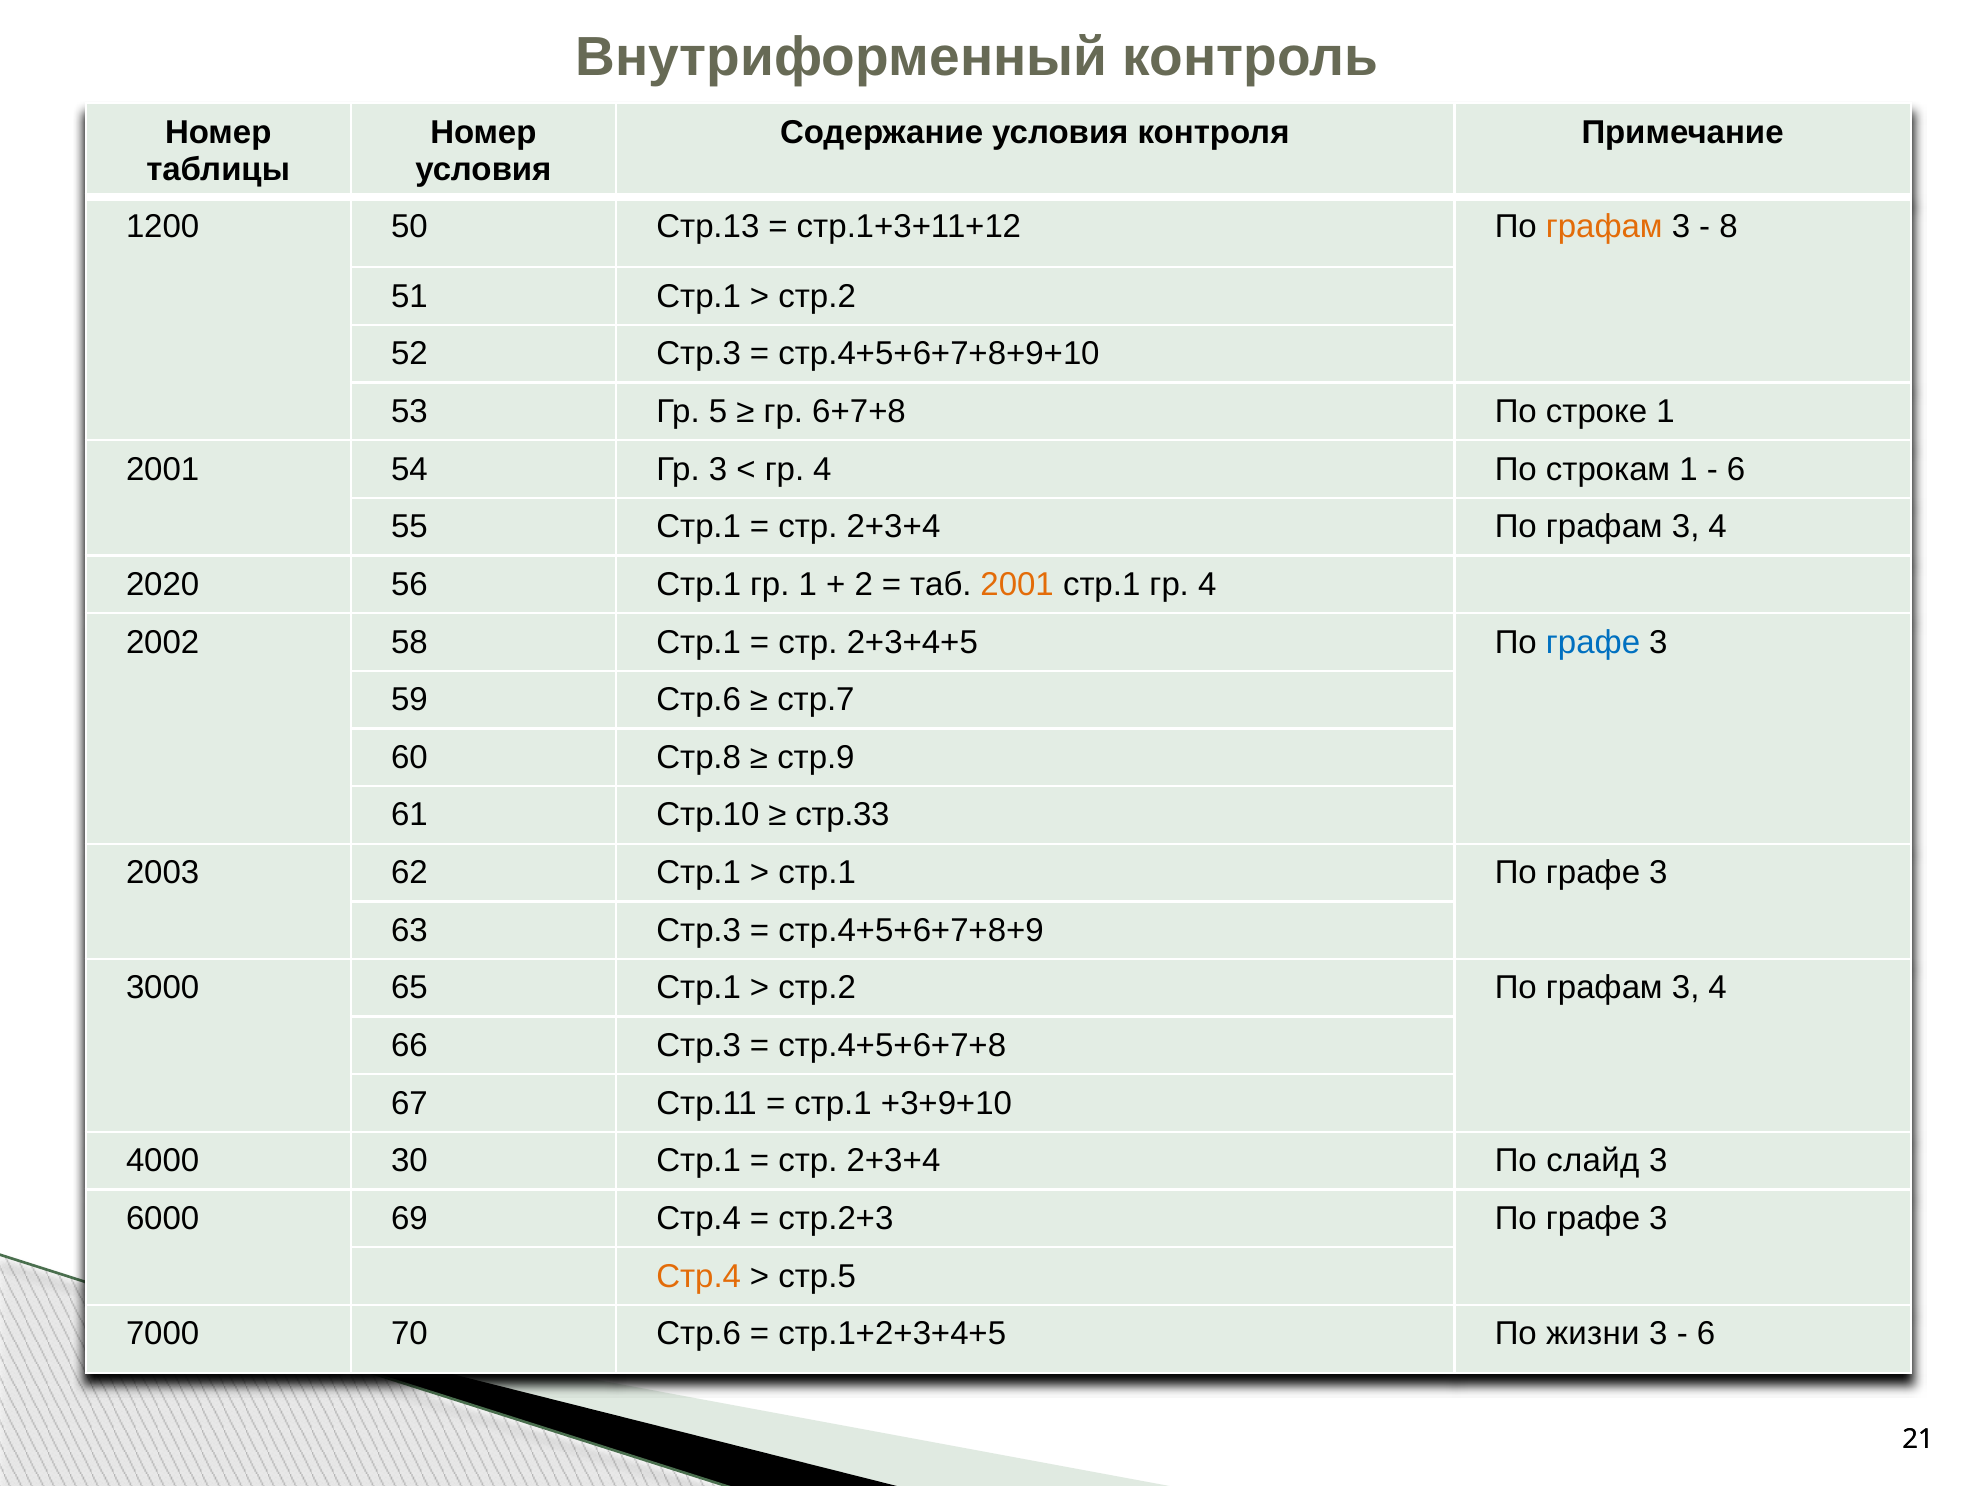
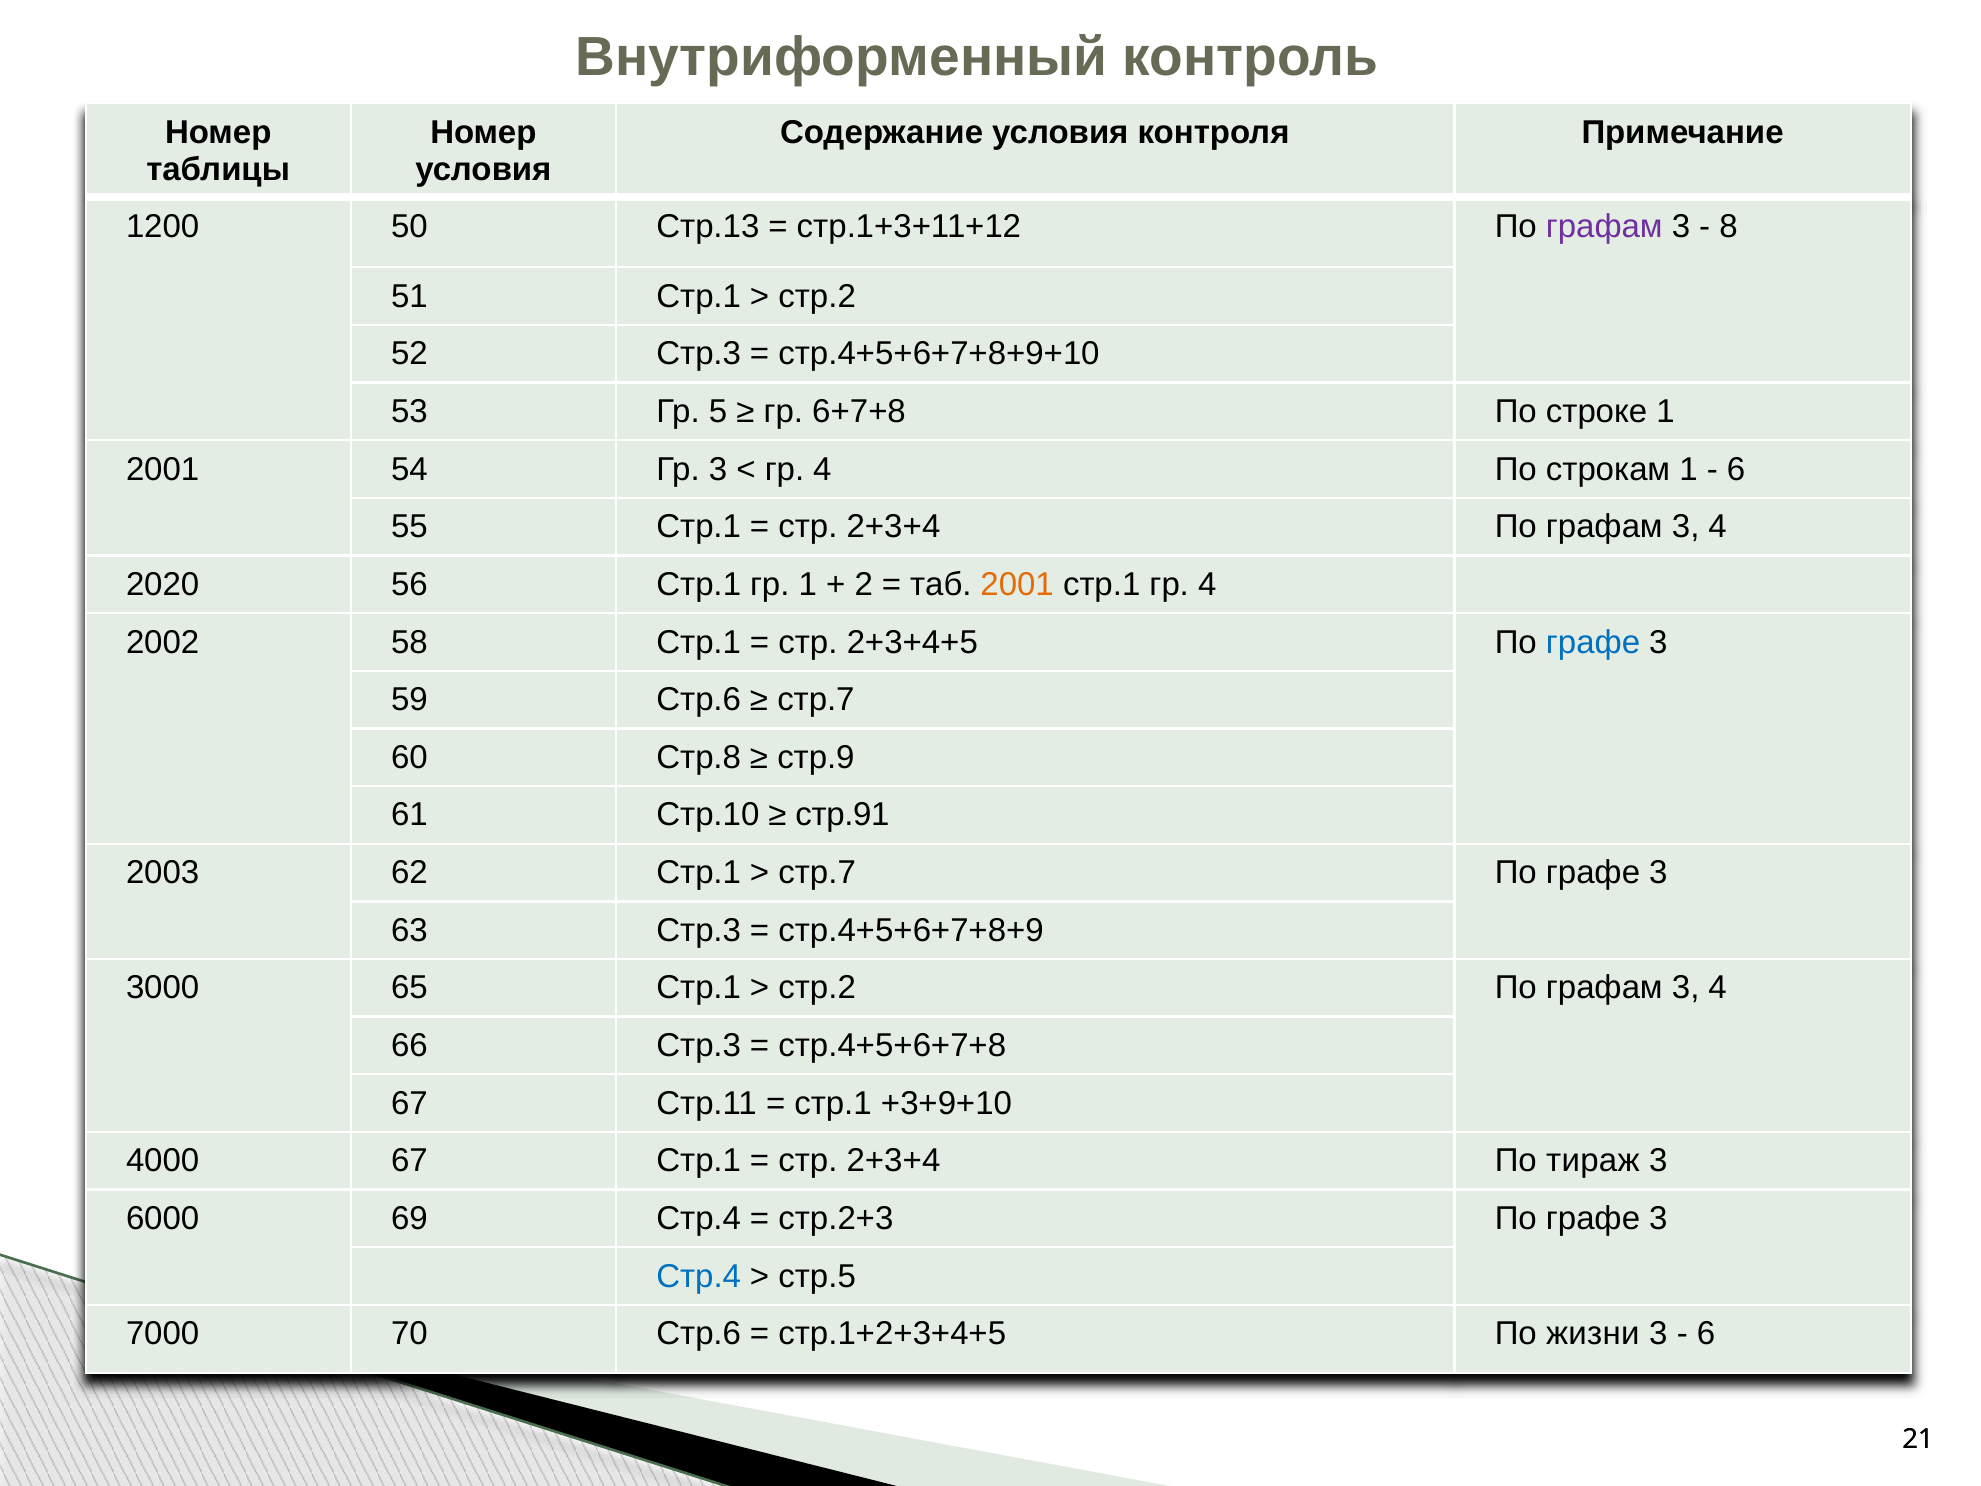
графам colour: orange -> purple (1604, 226)
стр.33: стр.33 -> стр.91 (842, 815)
стр.1: стр.1 -> стр.7 (817, 873)
4000 30: 30 -> 67 (410, 1161)
слайд: слайд -> тираж (1593, 1161)
Стр.4 colour: orange -> blue (699, 1276)
